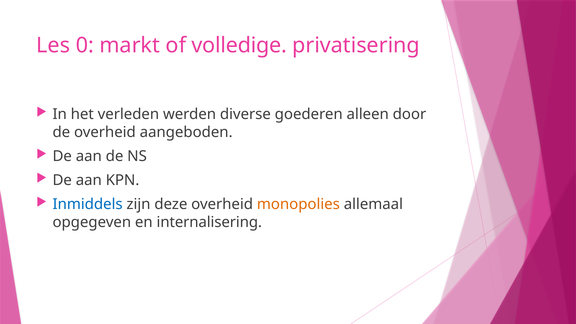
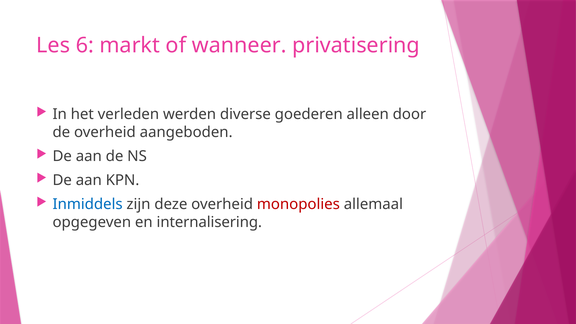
0: 0 -> 6 (85, 45)
volledige: volledige -> wanneer (239, 45)
monopolies colour: orange -> red (298, 204)
